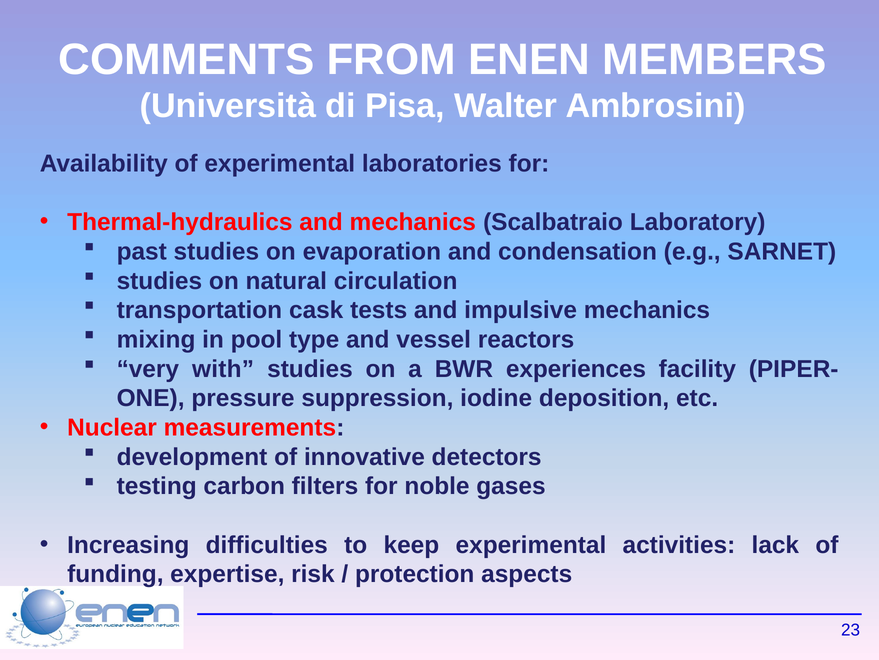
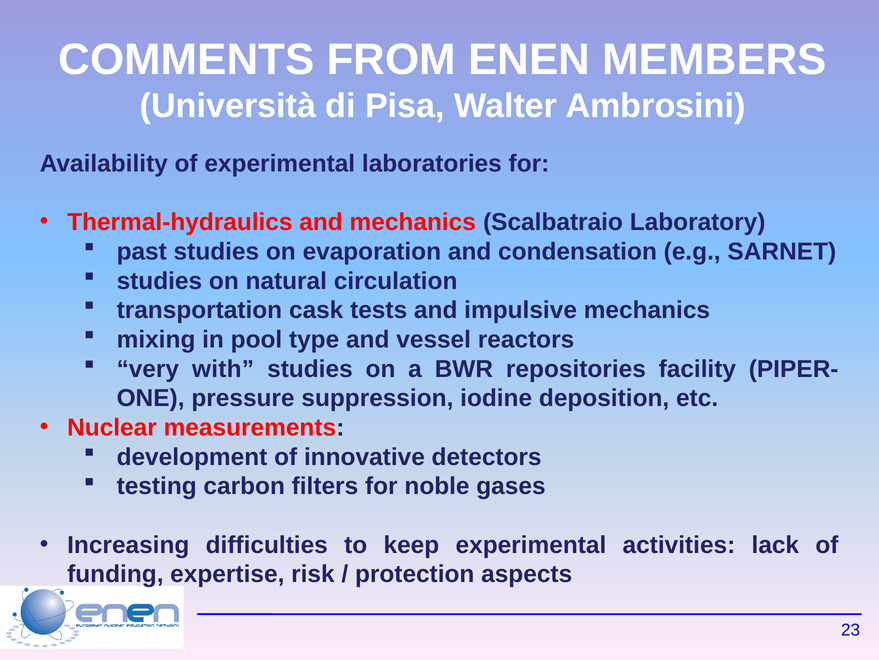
experiences: experiences -> repositories (576, 369)
